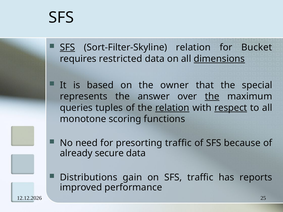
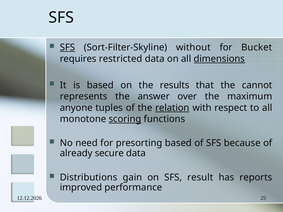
Sort-Filter-Skyline relation: relation -> without (193, 48)
owner: owner -> results (175, 85)
special: special -> cannot (257, 85)
the underline: present -> none (212, 97)
queries: queries -> anyone (76, 108)
respect underline: present -> none (231, 108)
scoring underline: none -> present (125, 119)
presorting traffic: traffic -> based (178, 143)
SFS traffic: traffic -> result (200, 178)
